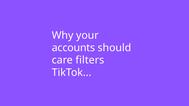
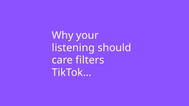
accounts: accounts -> listening (73, 48)
